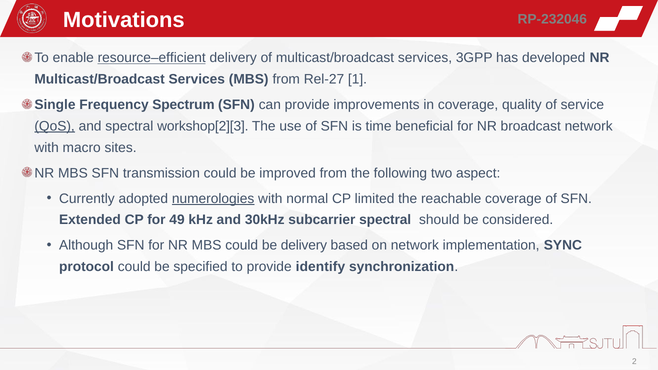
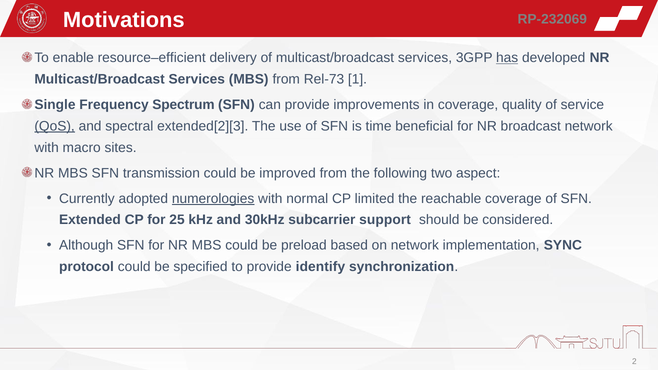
RP-232046: RP-232046 -> RP-232069 (552, 19)
resource–efficient underline: present -> none (152, 58)
has underline: none -> present (507, 58)
Rel-27: Rel-27 -> Rel-73 (324, 79)
workshop[2][3: workshop[2][3 -> extended[2][3 (203, 126)
49: 49 -> 25 (177, 220)
subcarrier spectral: spectral -> support (385, 220)
be delivery: delivery -> preload (304, 246)
